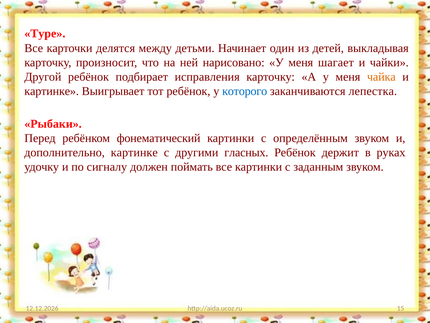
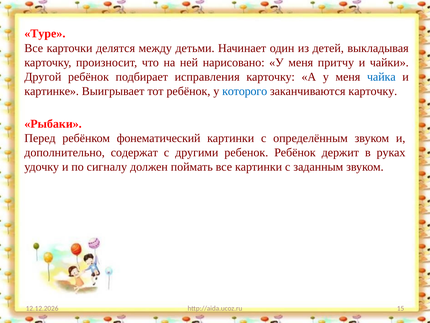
шагает: шагает -> притчу (336, 62)
чайка colour: orange -> blue (381, 77)
заканчиваются лепестка: лепестка -> карточку (373, 91)
дополнительно картинке: картинке -> содержат (134, 152)
гласных: гласных -> ребенок (246, 152)
